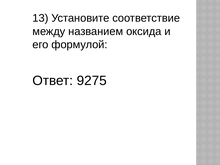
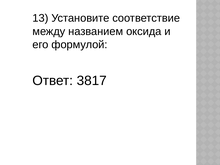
9275: 9275 -> 3817 (92, 81)
